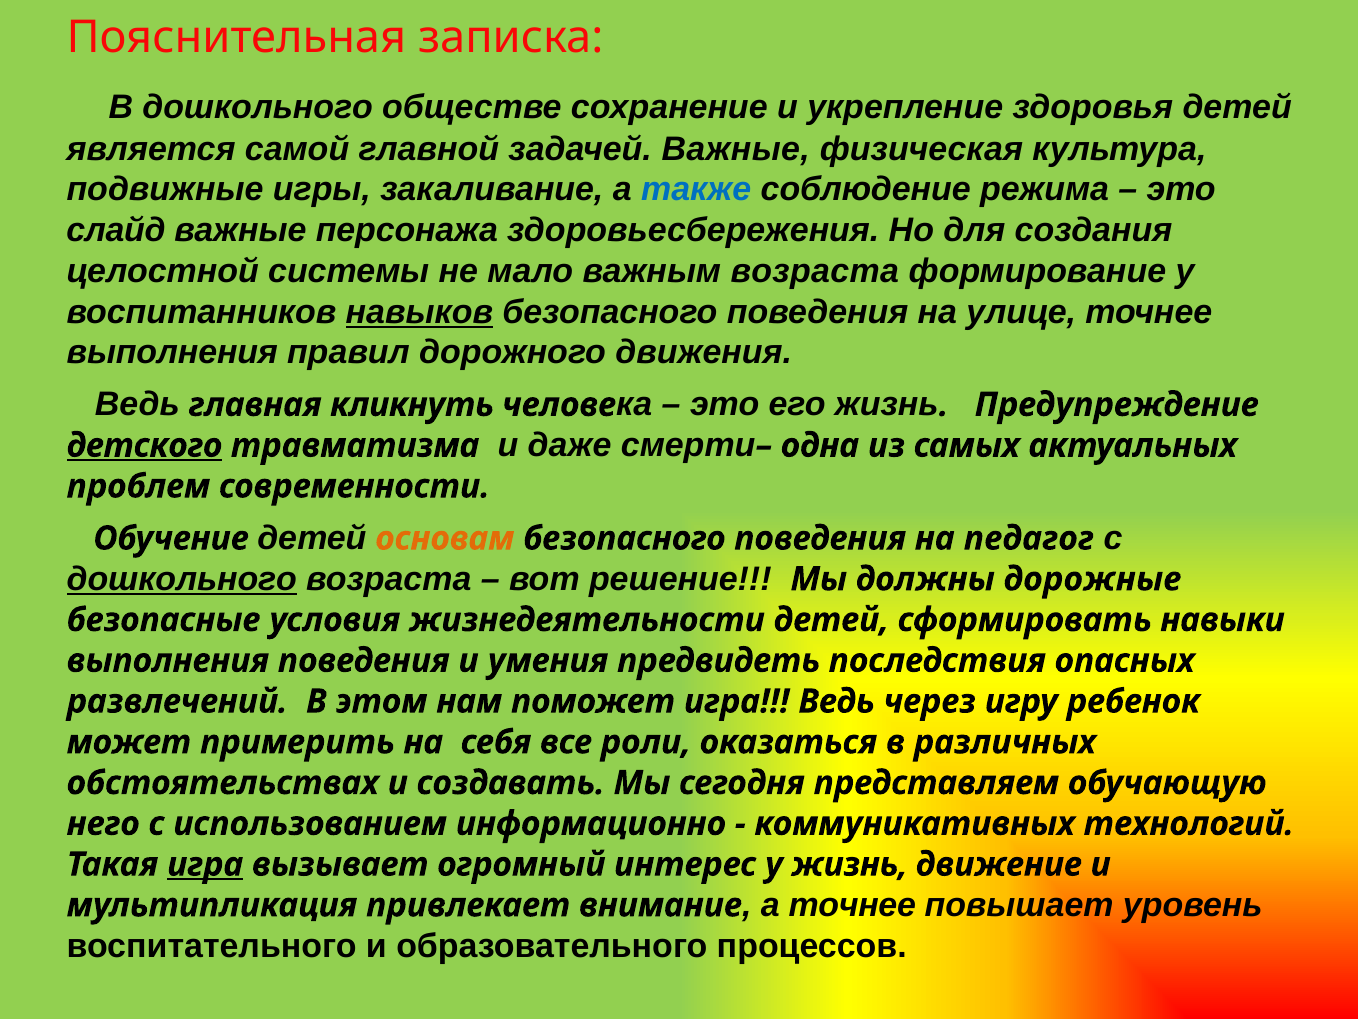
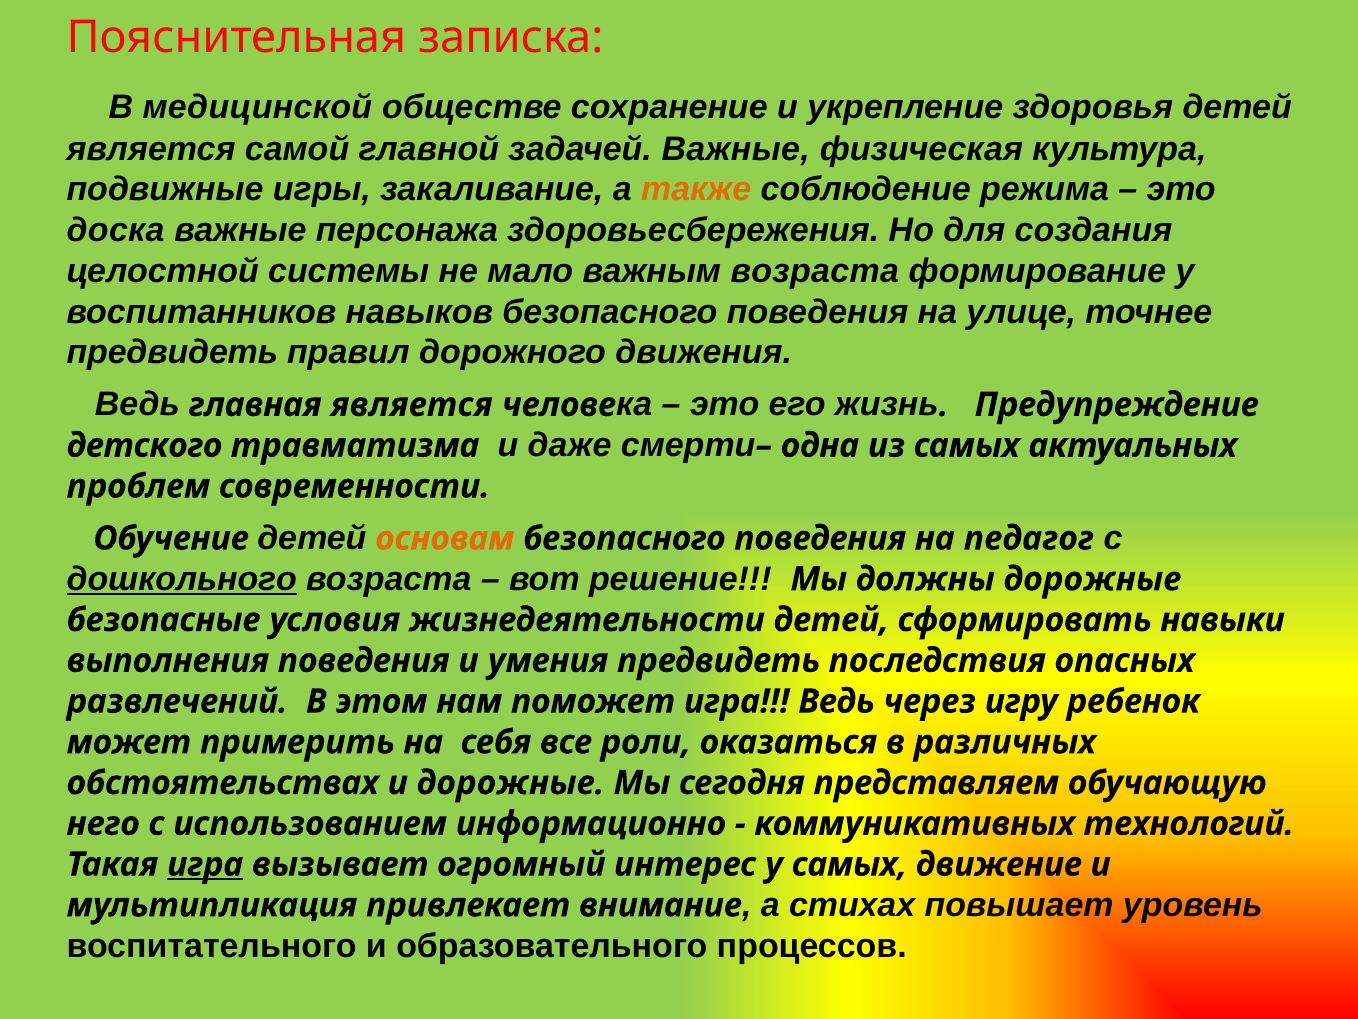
В дошкольного: дошкольного -> медицинской (257, 107)
также colour: blue -> orange (696, 190)
слайд: слайд -> доска (116, 230)
навыков underline: present -> none (419, 312)
выполнения: выполнения -> предвидеть (172, 353)
главная кликнуть: кликнуть -> является (412, 405)
детского underline: present -> none (145, 445)
и создавать: создавать -> дорожные (511, 783)
у жизнь: жизнь -> самых (850, 864)
а точнее: точнее -> стихах (852, 905)
